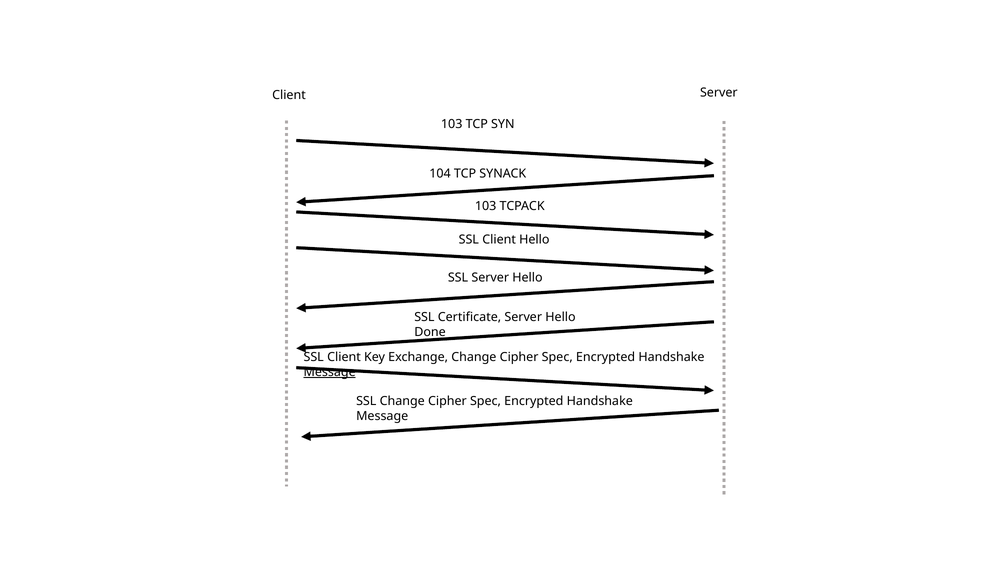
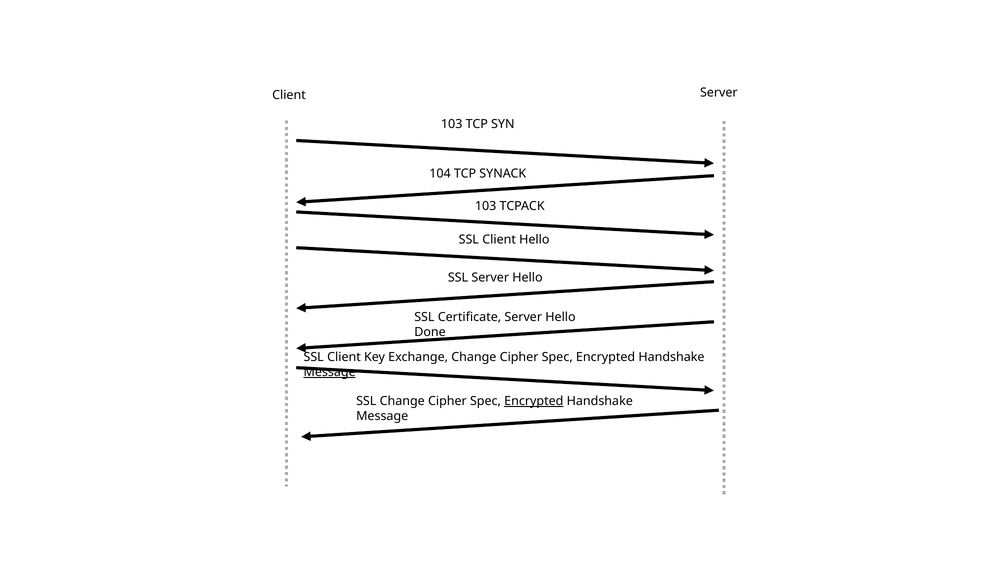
Encrypted underline: none -> present (534, 401)
